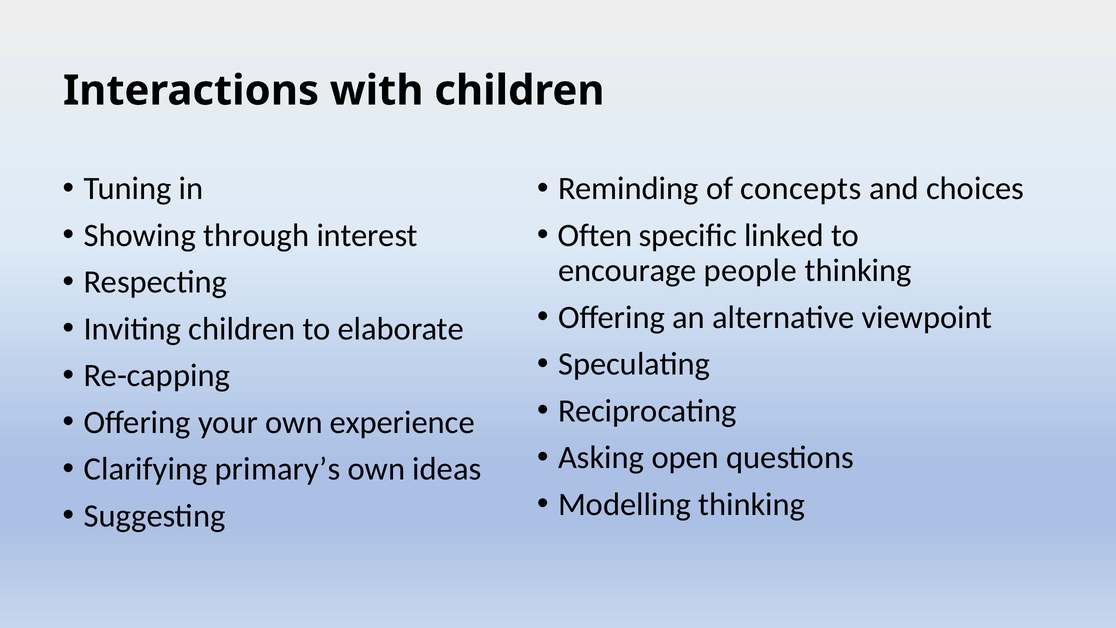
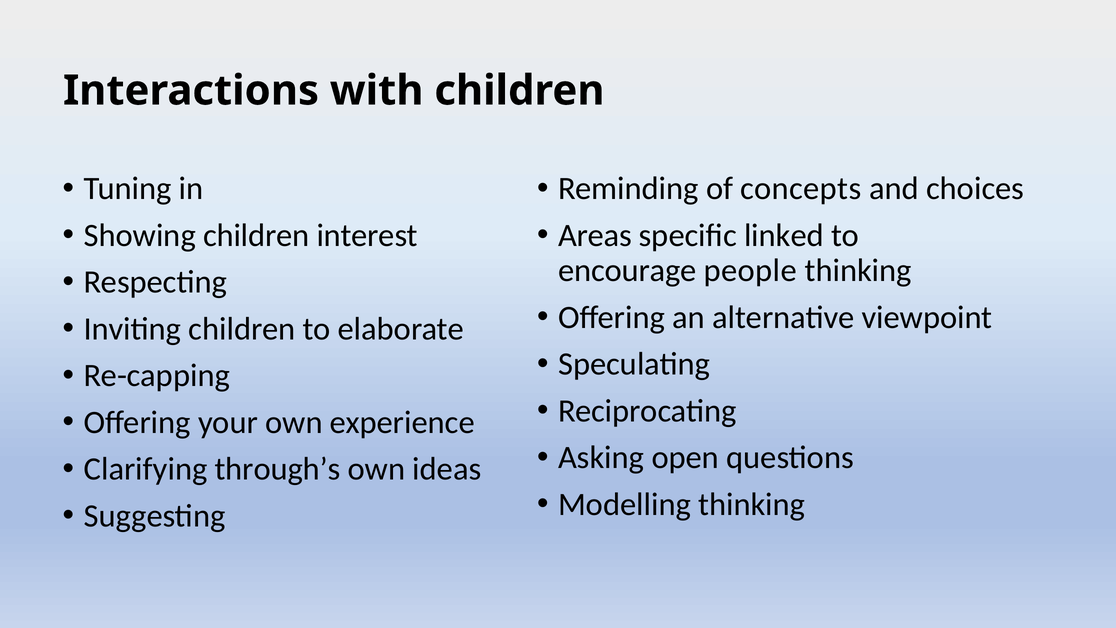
Showing through: through -> children (256, 235)
Often: Often -> Areas (595, 235)
primary’s: primary’s -> through’s (278, 469)
